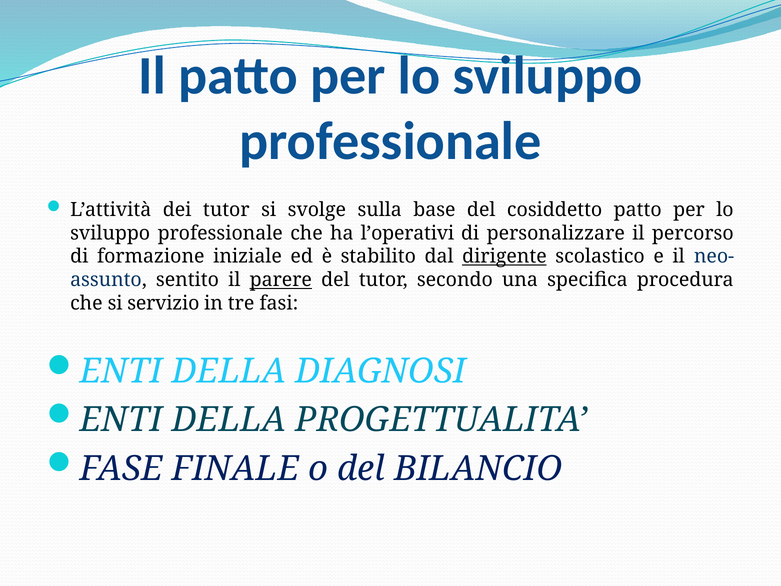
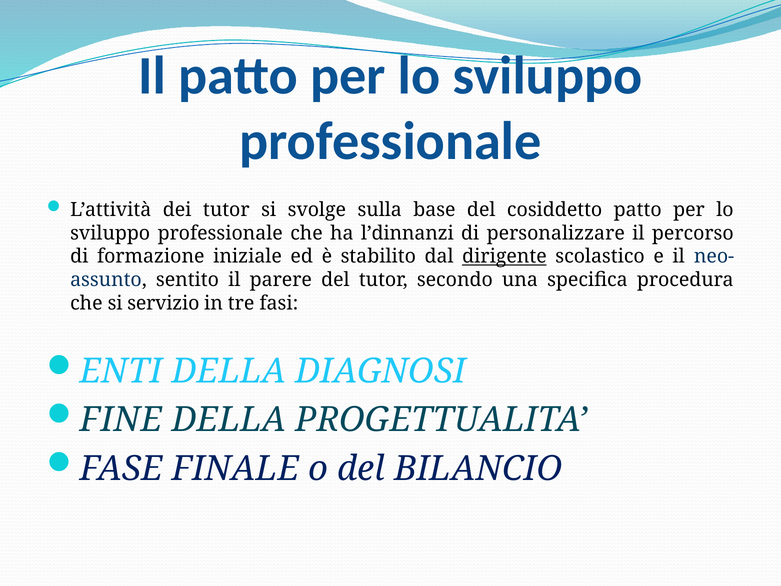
l’operativi: l’operativi -> l’dinnanzi (407, 233)
parere underline: present -> none (281, 280)
ENTI: ENTI -> FINE (121, 420)
